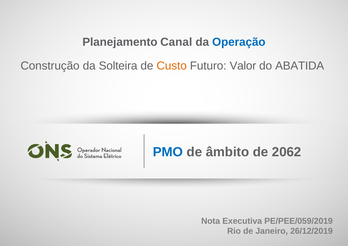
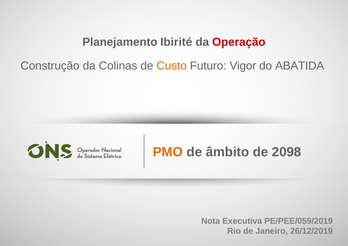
Canal: Canal -> Ibirité (176, 42)
Operação colour: blue -> red (239, 42)
Solteira: Solteira -> Colinas (118, 66)
Valor: Valor -> Vigor (243, 66)
PMO colour: blue -> orange (168, 152)
2062: 2062 -> 2098 (287, 152)
